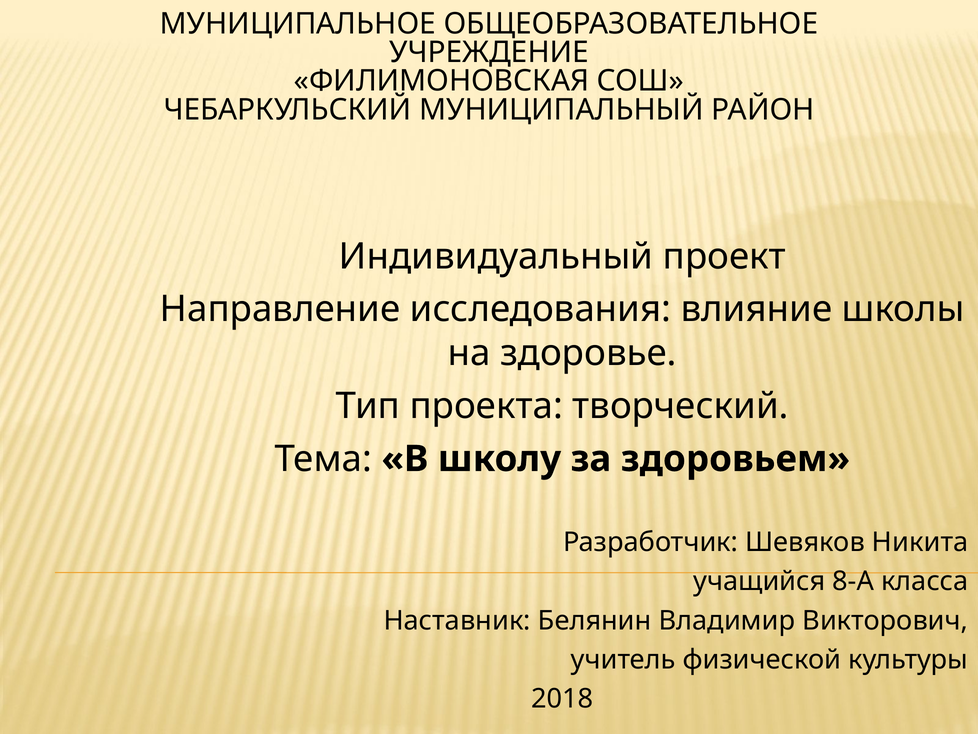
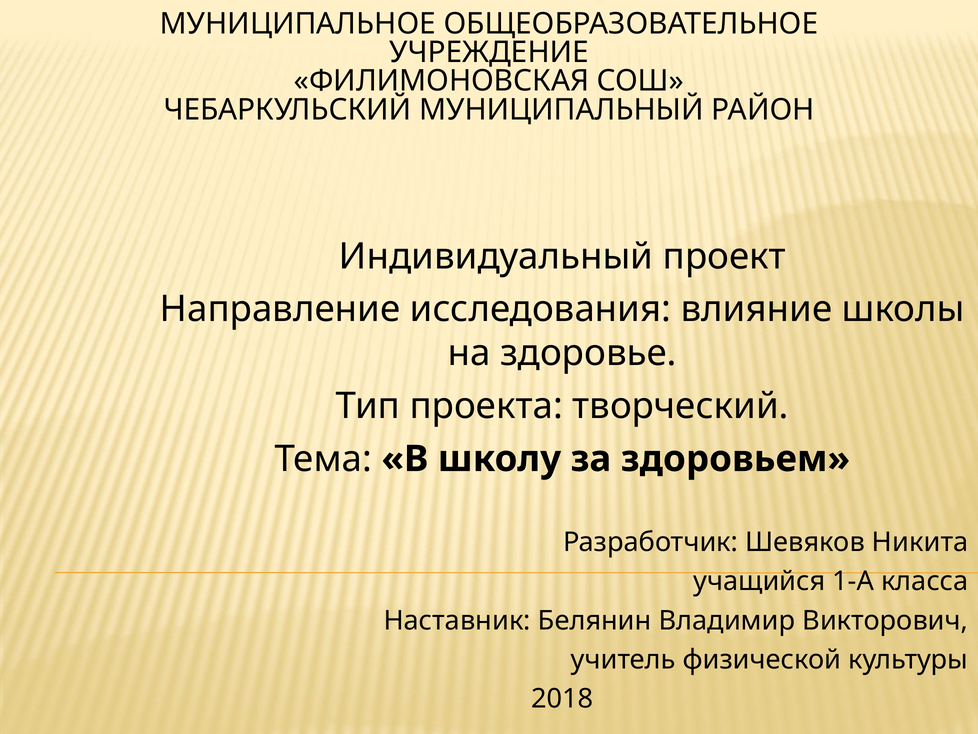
8-А: 8-А -> 1-А (853, 581)
